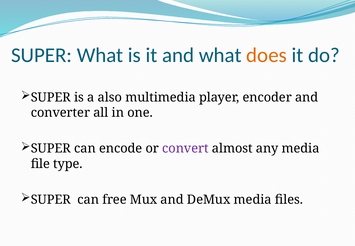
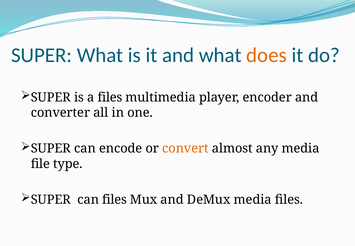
a also: also -> files (110, 97)
convert colour: purple -> orange (185, 148)
can free: free -> files (114, 199)
